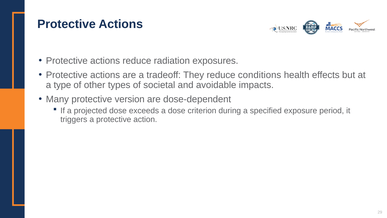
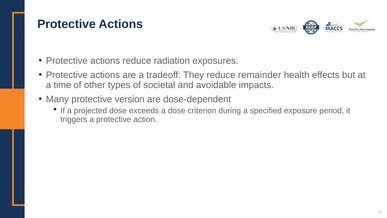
conditions: conditions -> remainder (260, 75)
type: type -> time (62, 85)
